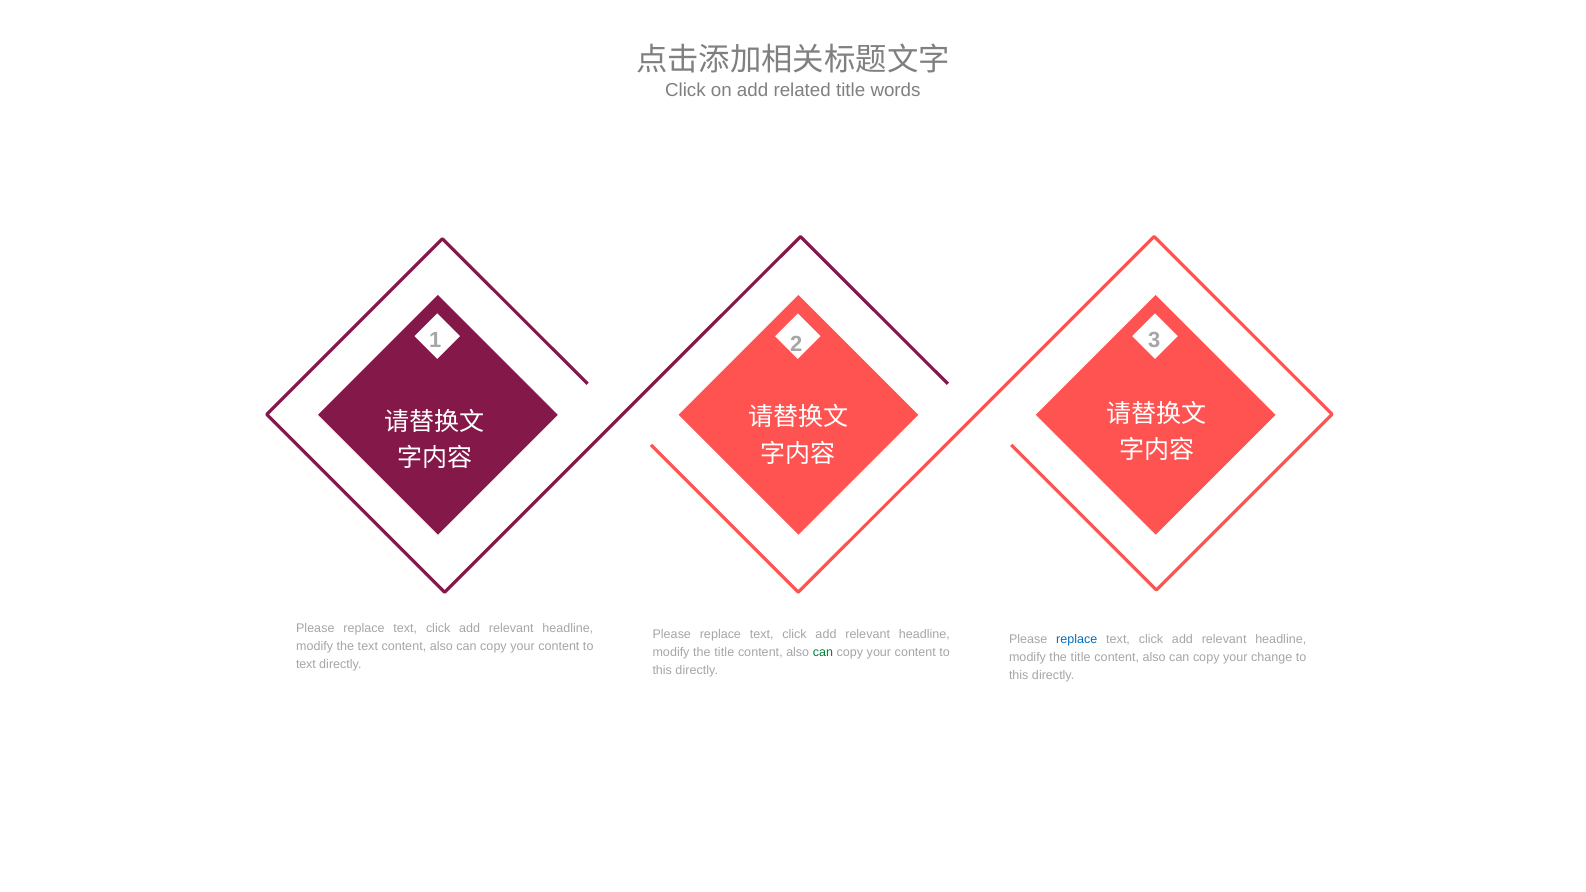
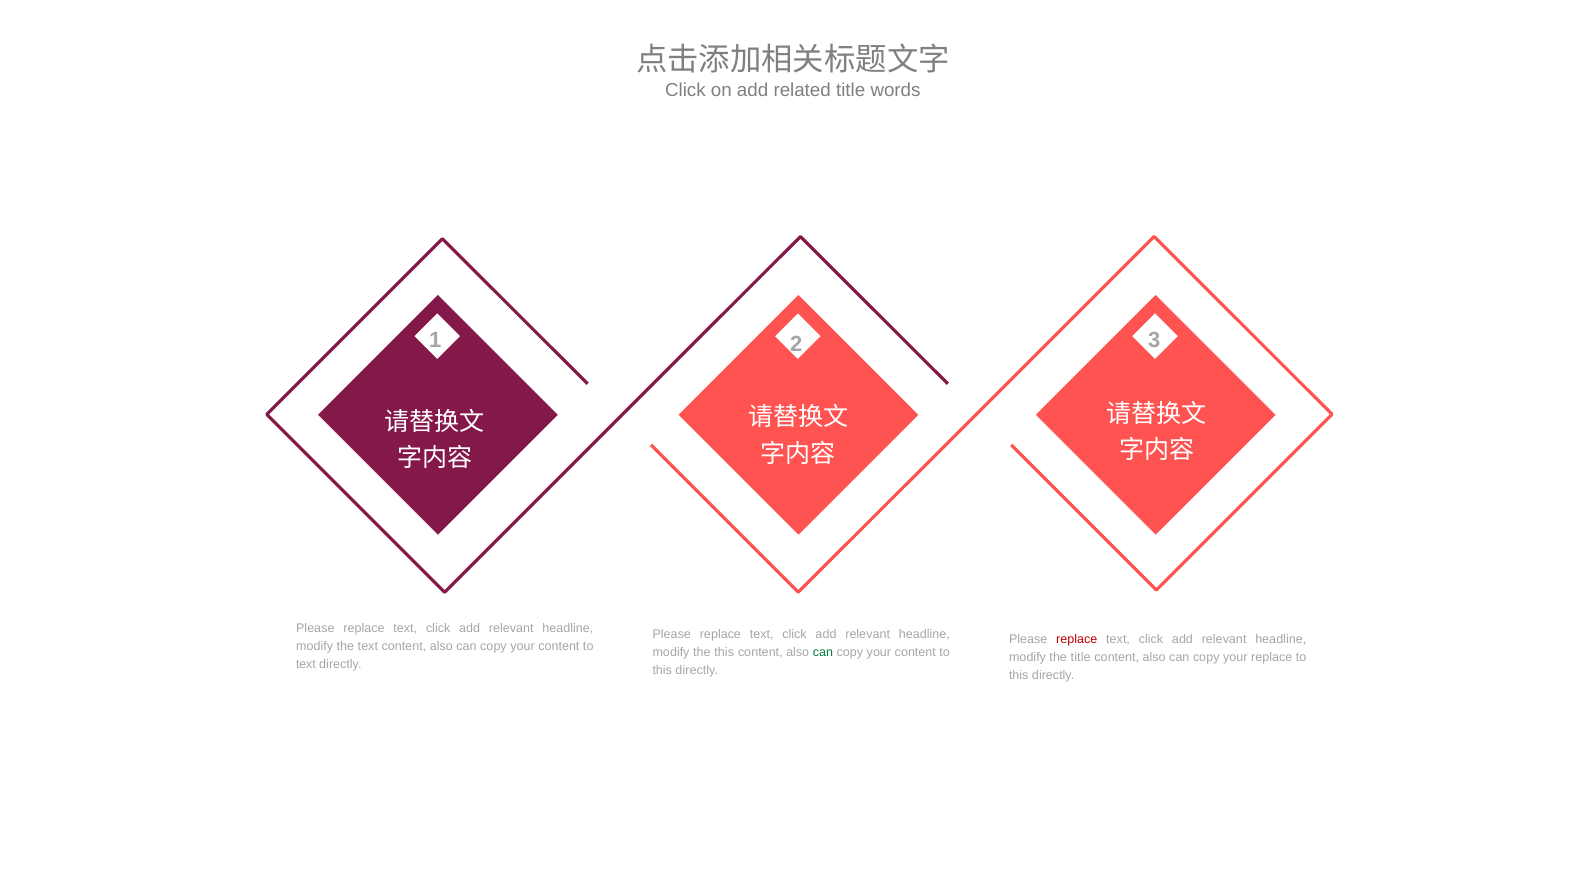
replace colour: blue -> red (1077, 640)
title: title -> this (724, 652)
your change: change -> replace (1272, 658)
